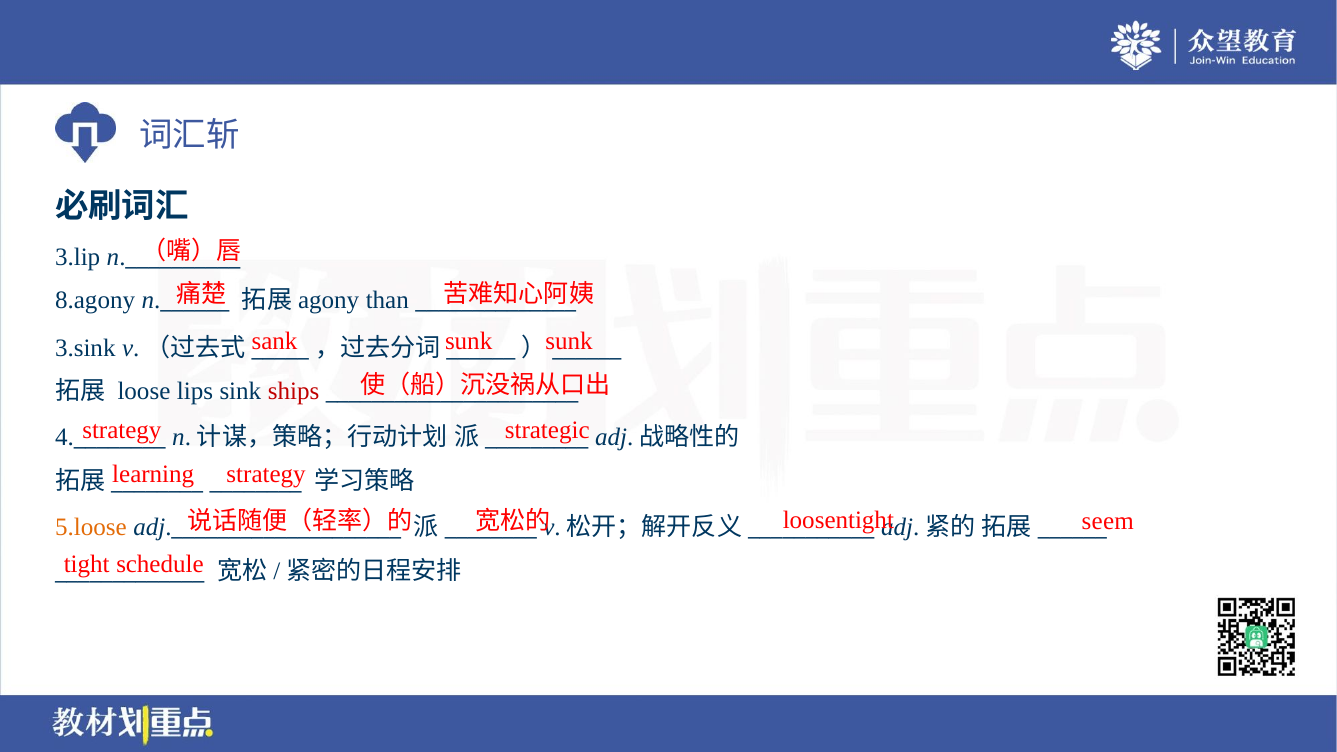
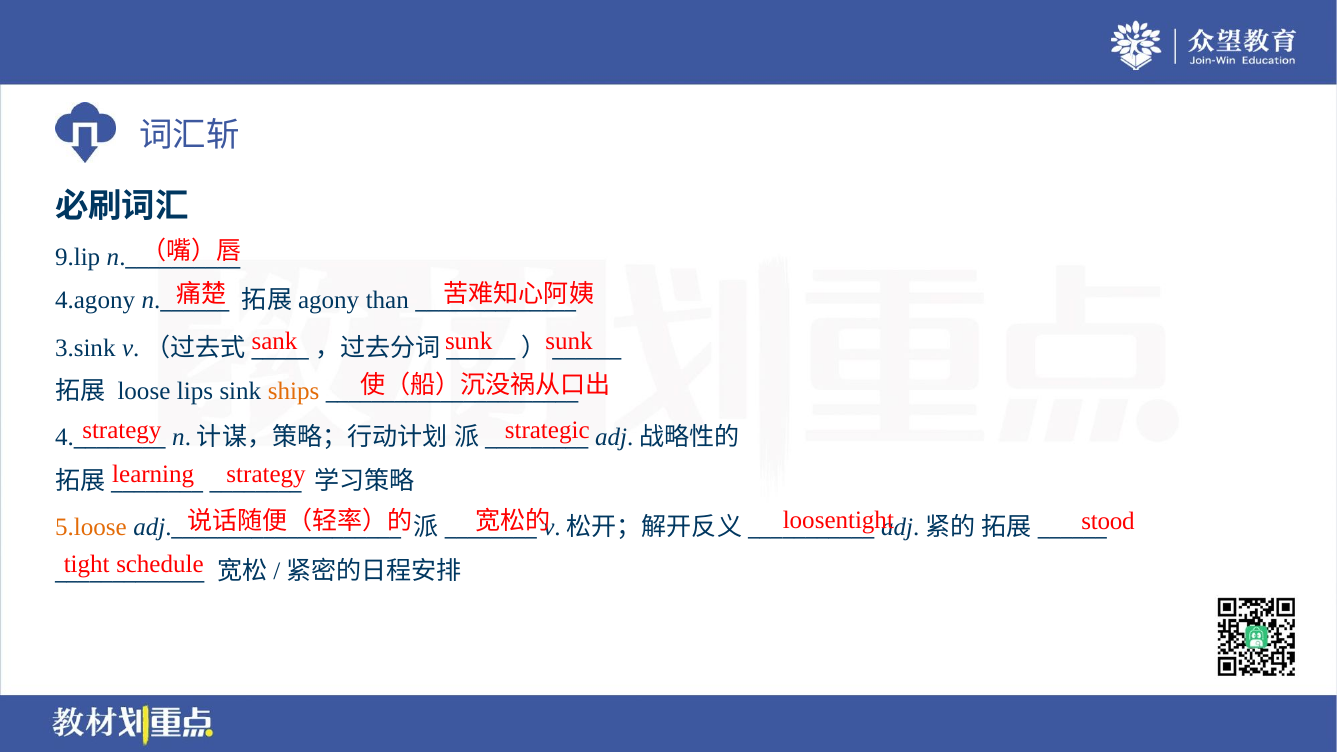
3.lip: 3.lip -> 9.lip (78, 257)
8.agony: 8.agony -> 4.agony (95, 300)
ships colour: red -> orange (294, 391)
seem: seem -> stood (1108, 522)
